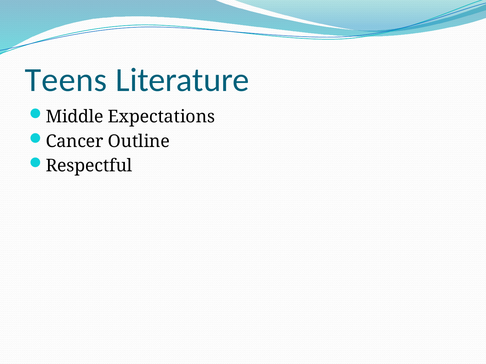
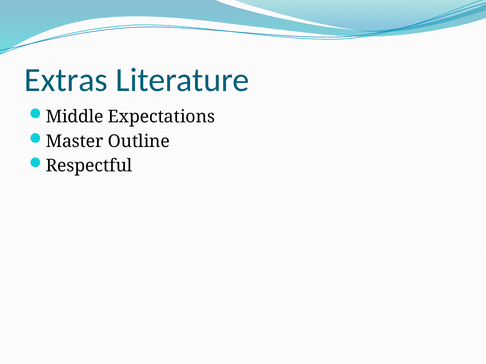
Teens: Teens -> Extras (66, 80)
Cancer: Cancer -> Master (75, 142)
